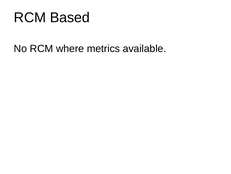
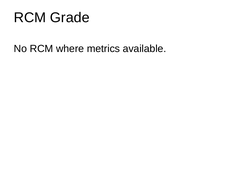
Based: Based -> Grade (70, 18)
